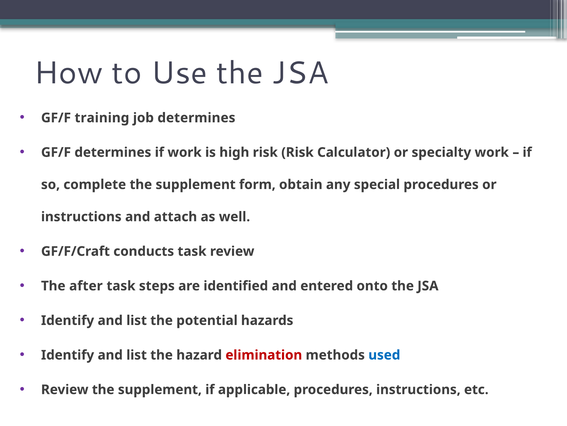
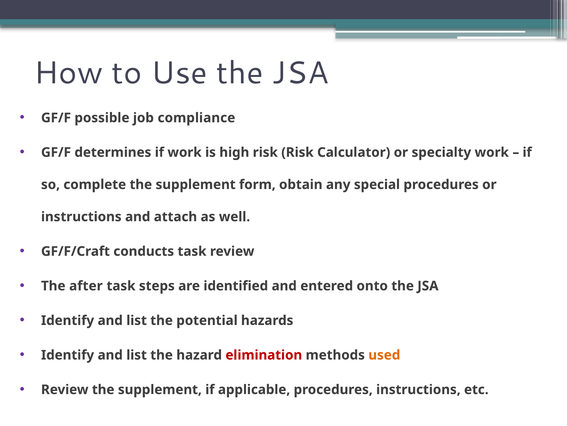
training: training -> possible (102, 118)
job determines: determines -> compliance (196, 118)
used colour: blue -> orange (384, 354)
